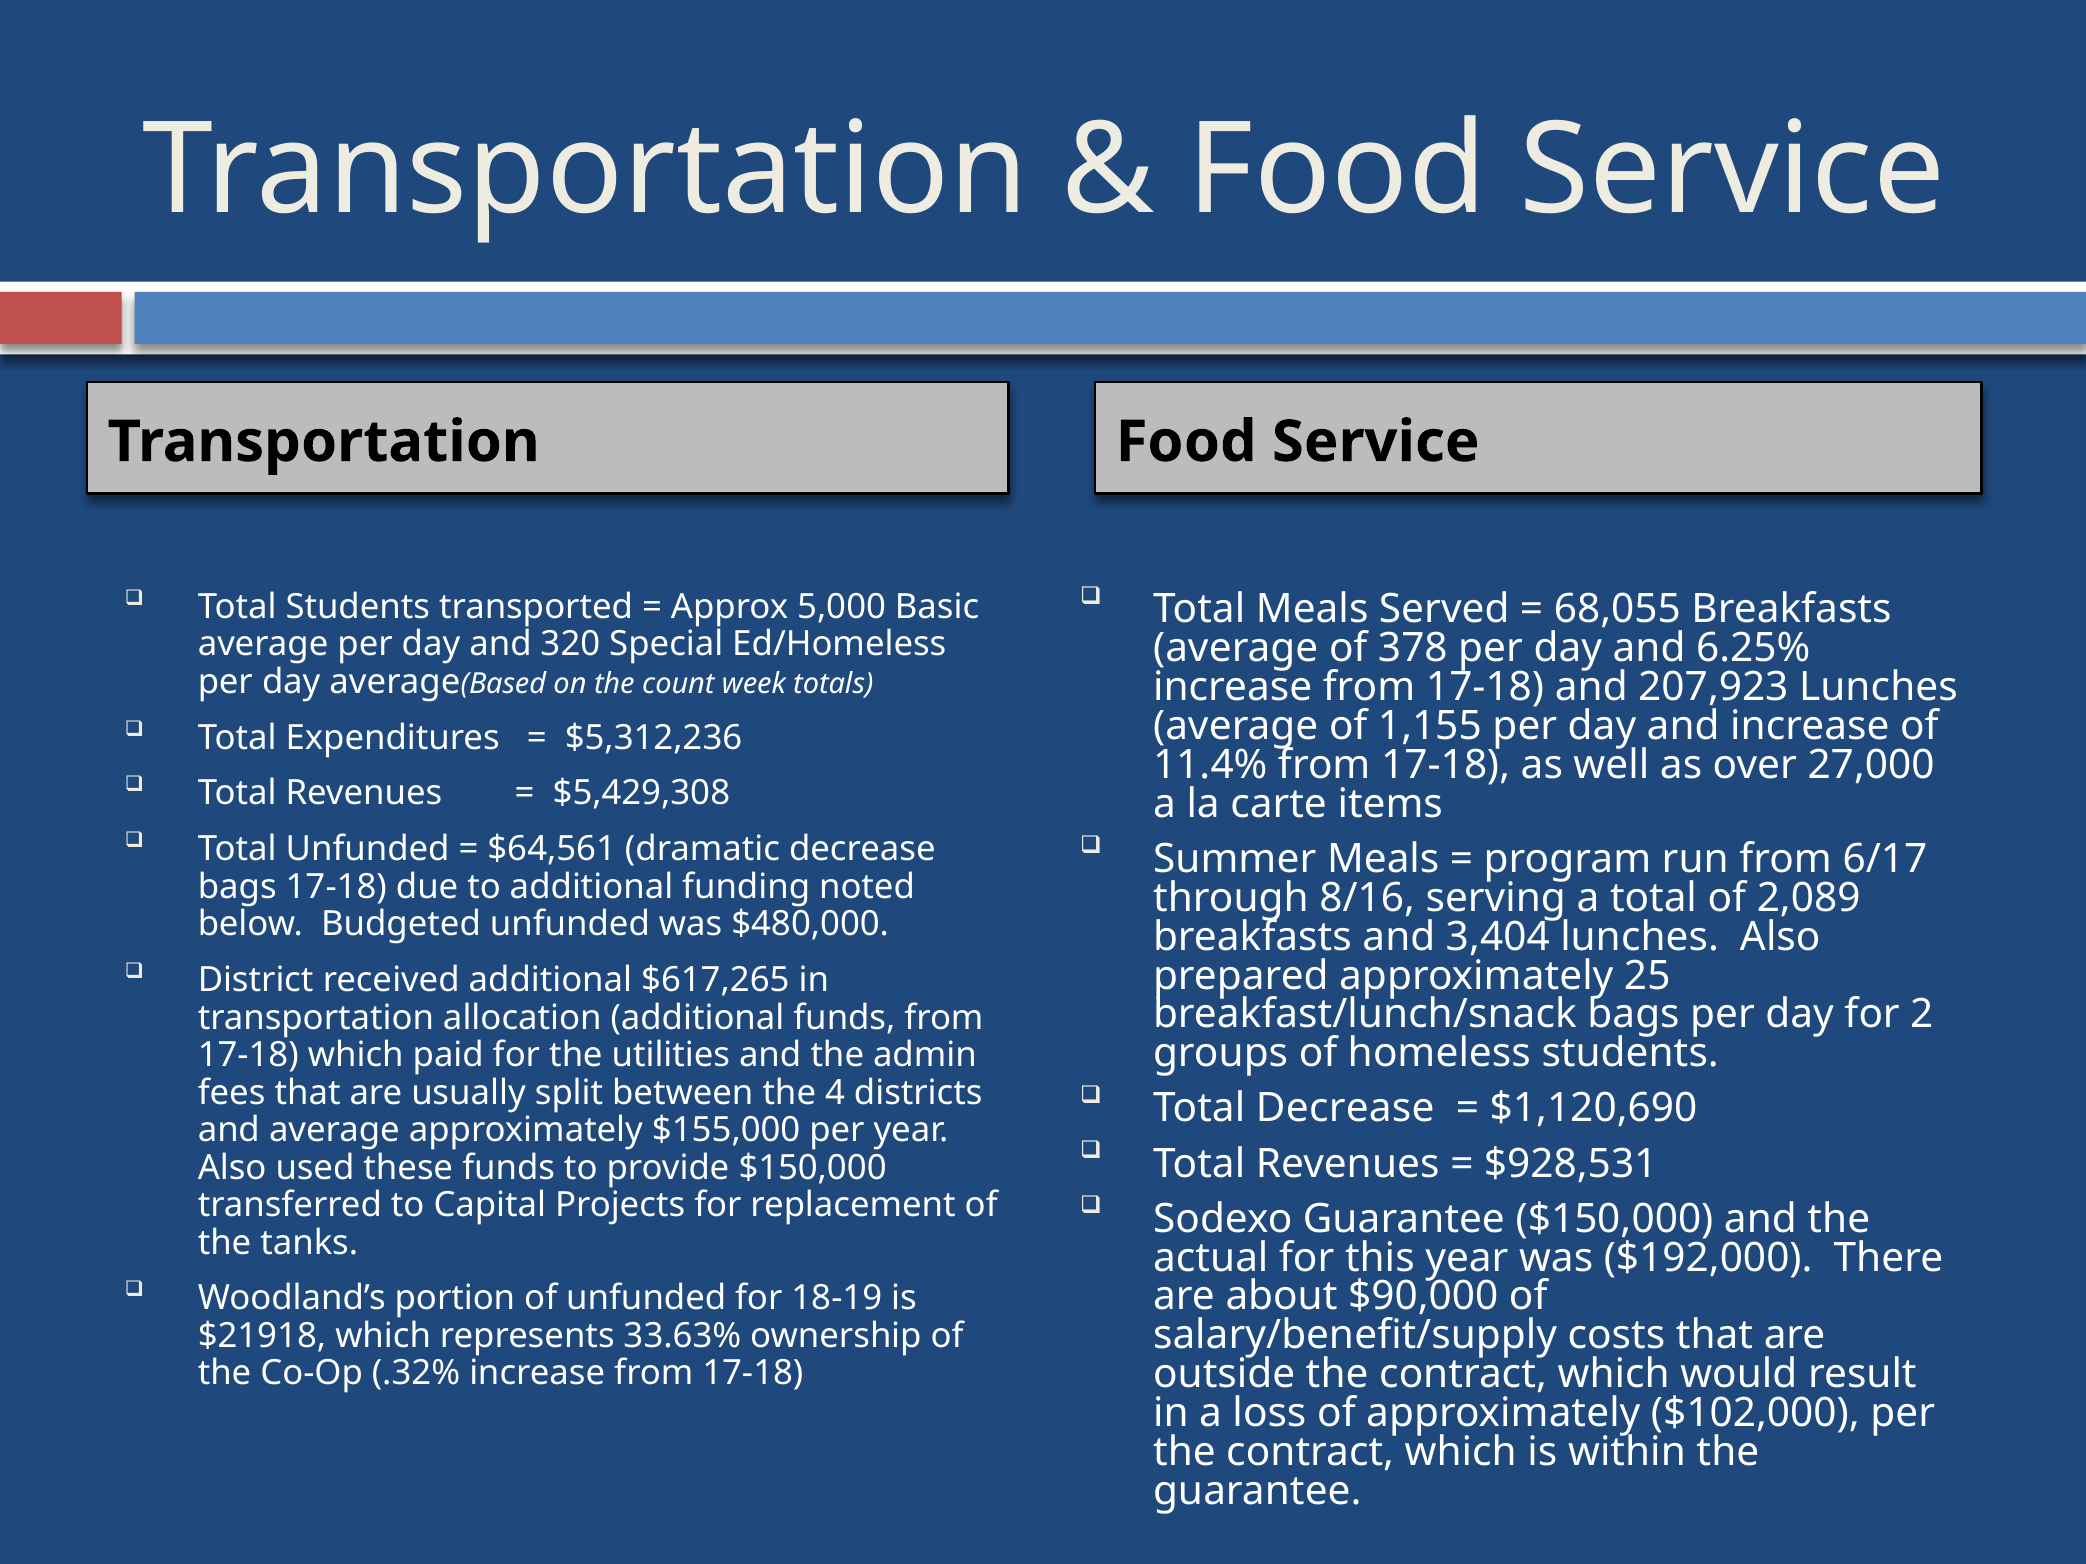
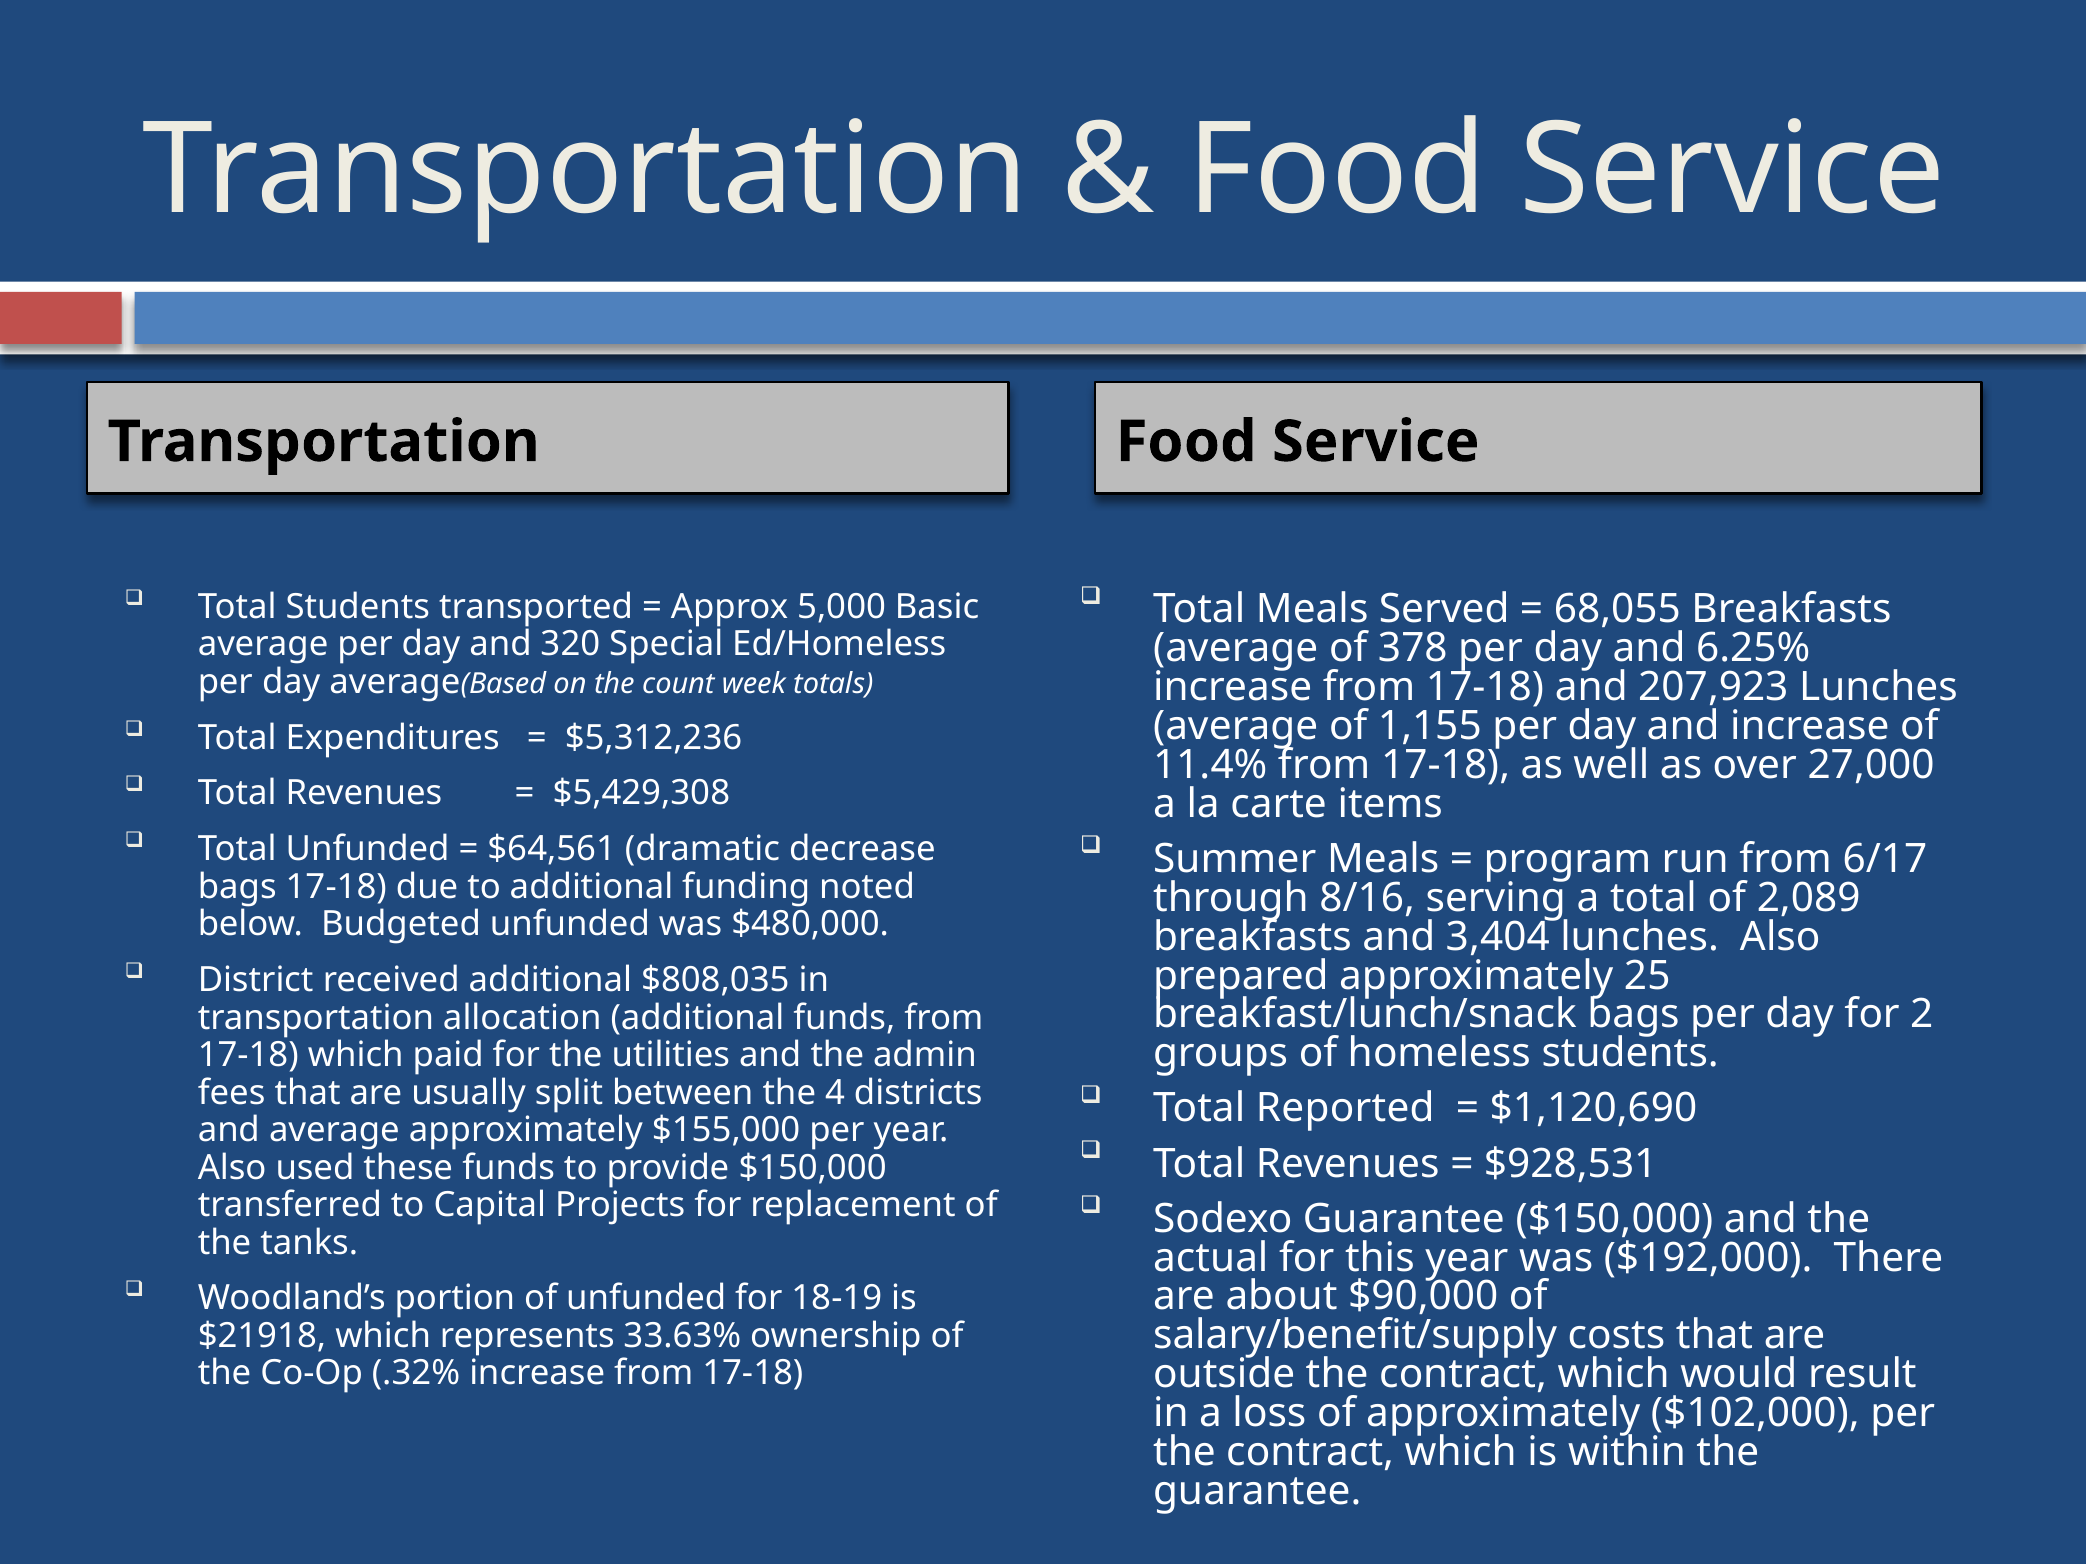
$617,265: $617,265 -> $808,035 (715, 980)
Total Decrease: Decrease -> Reported (1345, 1109)
